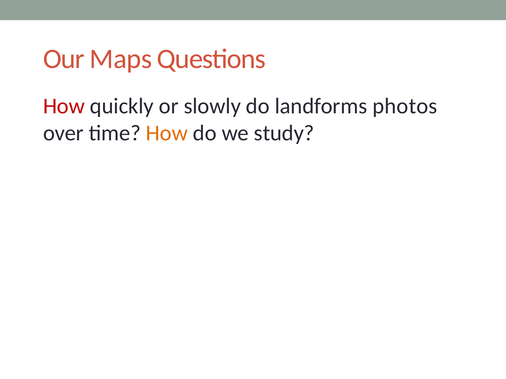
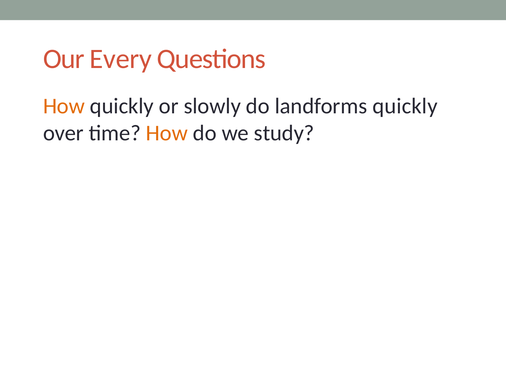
Maps: Maps -> Every (121, 59)
How colour: red -> orange (64, 106)
landforms photos: photos -> quickly (405, 106)
